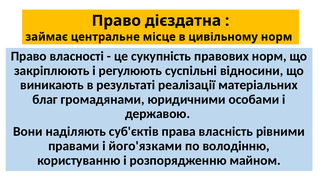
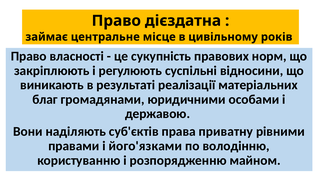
цивільному норм: норм -> років (277, 37)
власність: власність -> приватну (226, 132)
